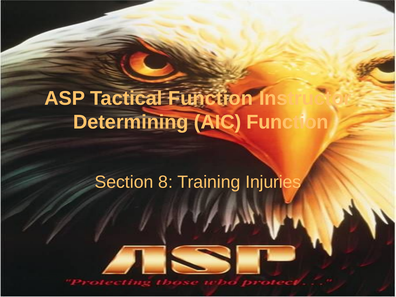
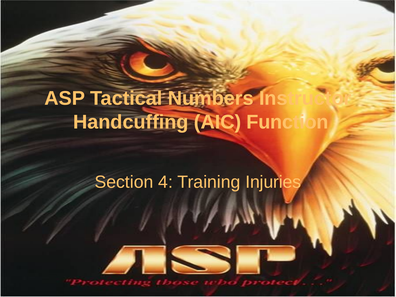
Tactical Function: Function -> Numbers (211, 98)
Determining: Determining -> Handcuffing (131, 122)
8: 8 -> 4 (166, 182)
